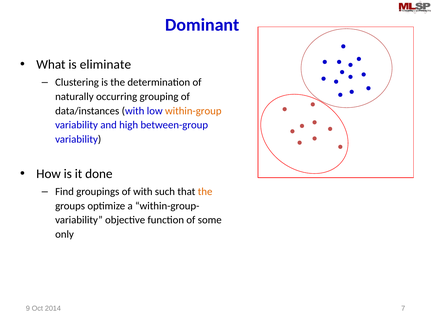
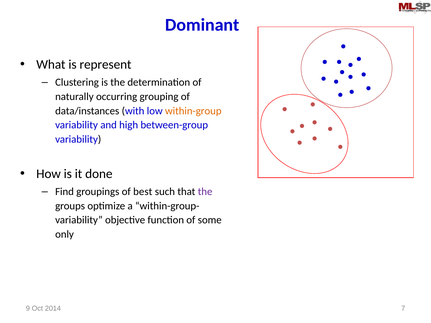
eliminate: eliminate -> represent (106, 65)
of with: with -> best (143, 192)
the colour: orange -> purple (205, 192)
